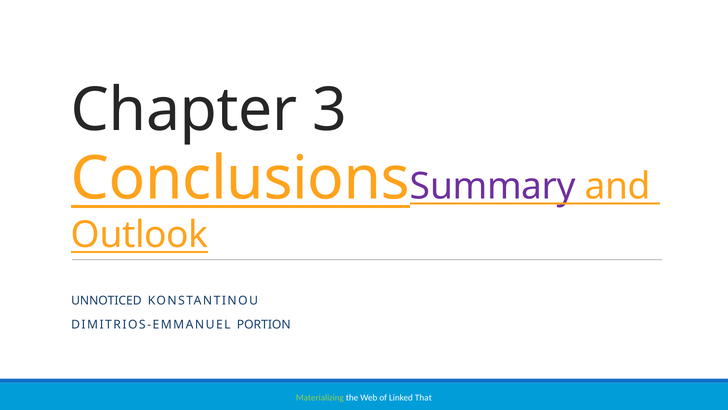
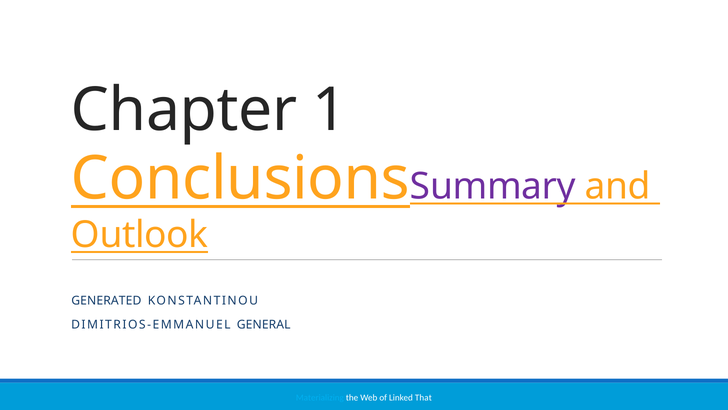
3: 3 -> 1 (329, 110)
UNNOTICED: UNNOTICED -> GENERATED (106, 300)
PORTION: PORTION -> GENERAL (264, 324)
Materializing colour: light green -> light blue (320, 397)
